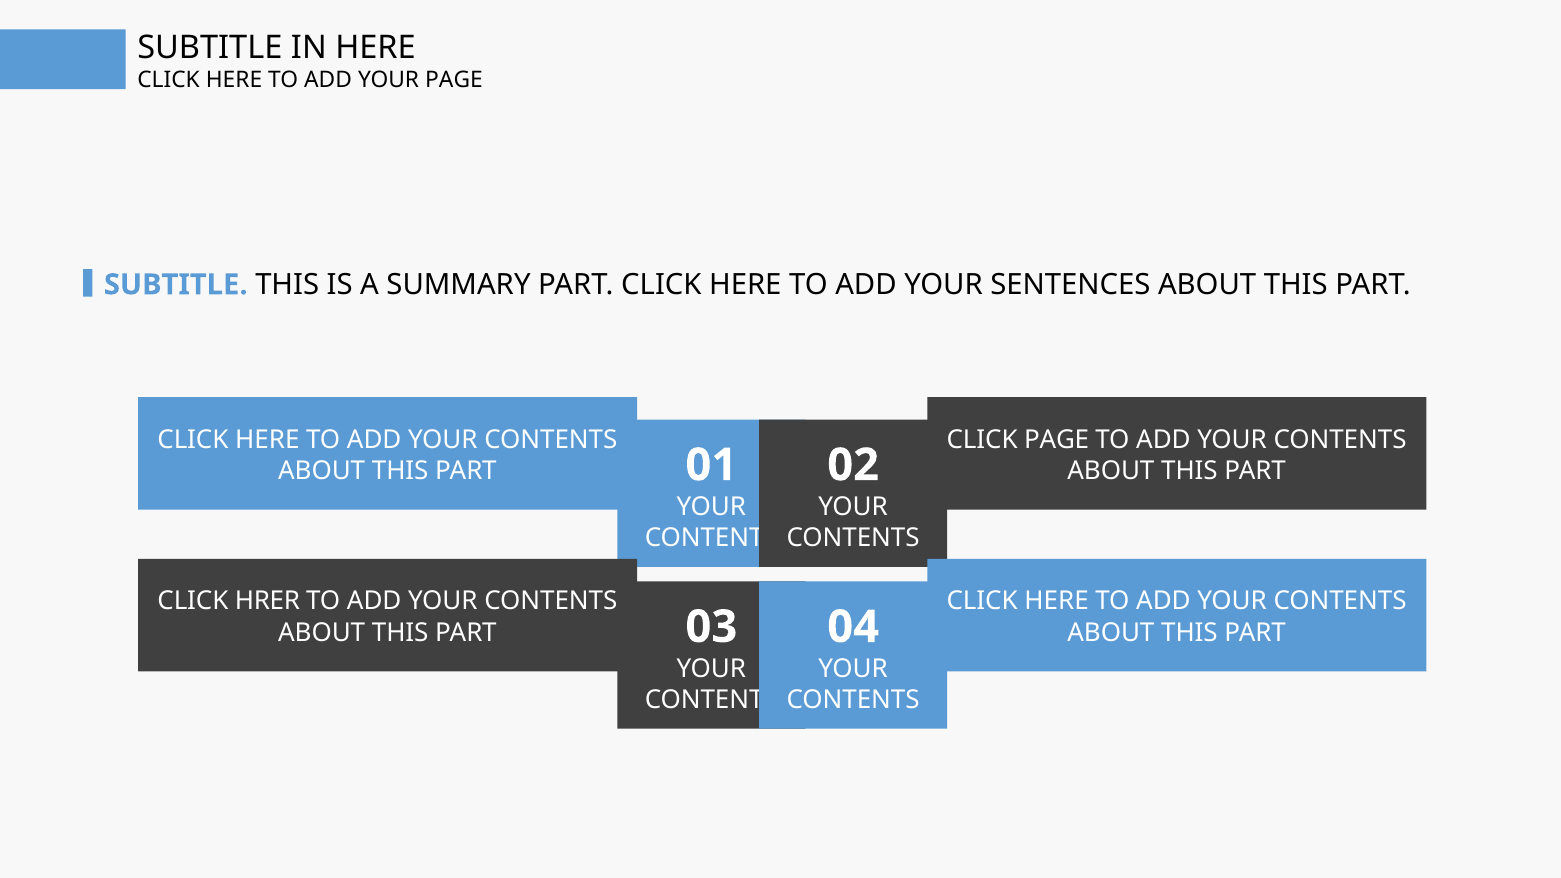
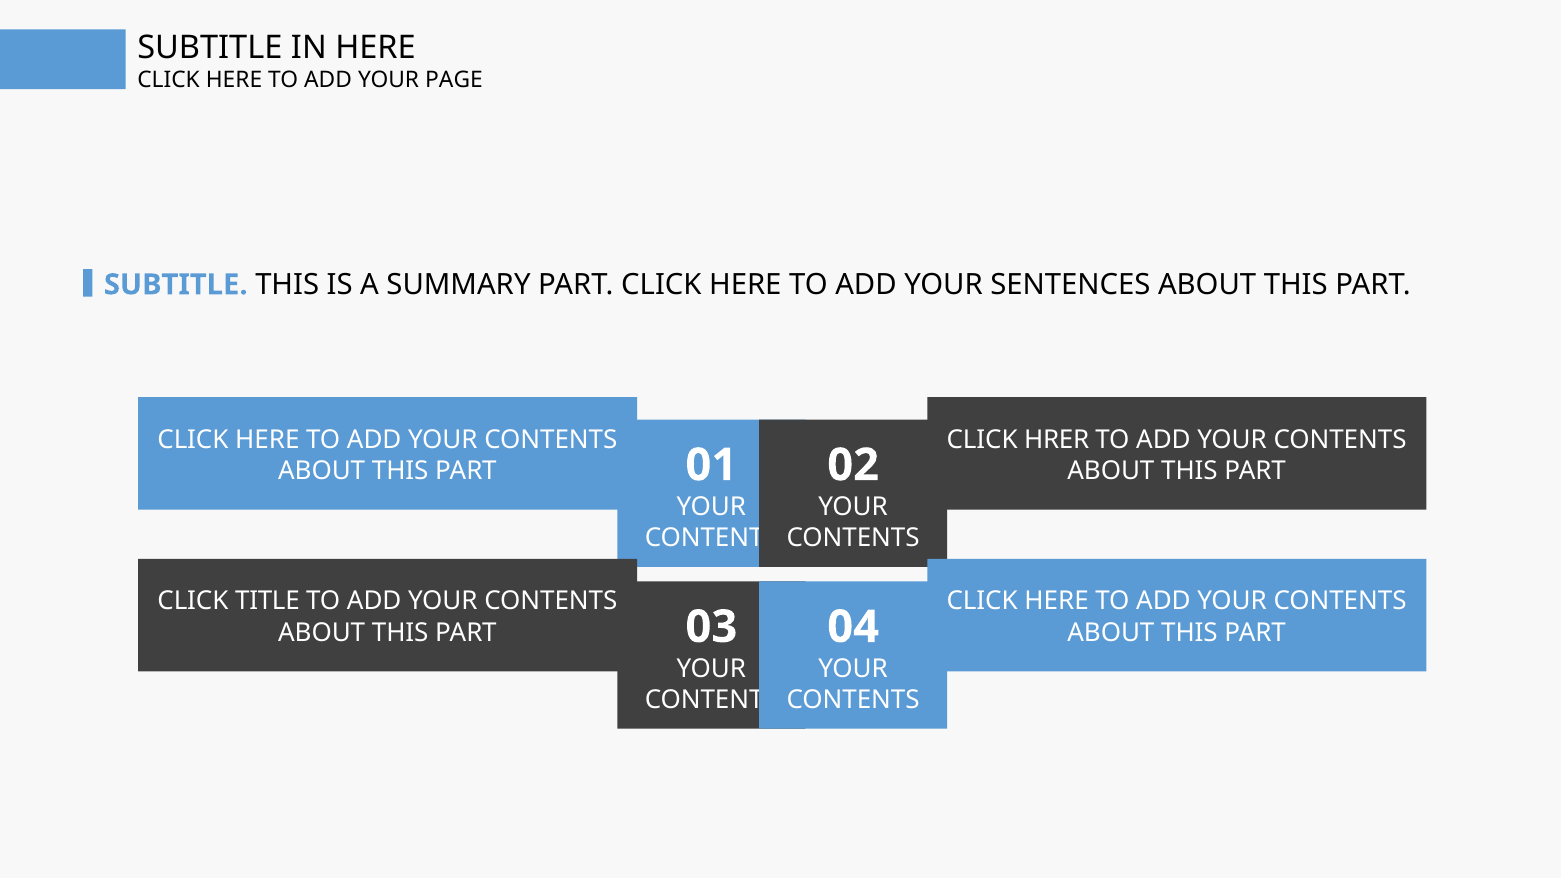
CLICK PAGE: PAGE -> HRER (1057, 440)
HRER: HRER -> TITLE (267, 601)
